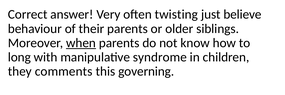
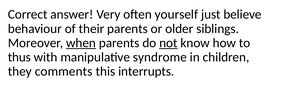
twisting: twisting -> yourself (176, 14)
not underline: none -> present (168, 43)
long: long -> thus (19, 57)
governing: governing -> interrupts (146, 71)
